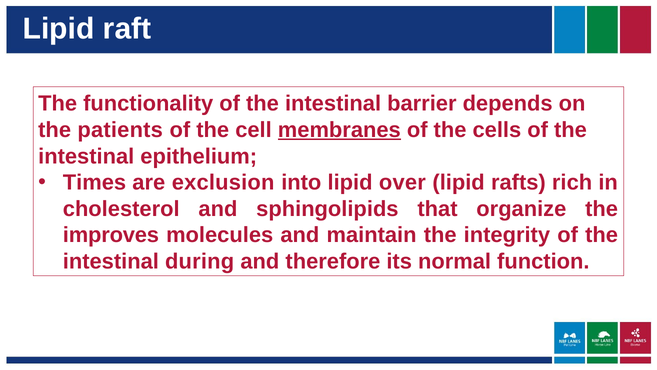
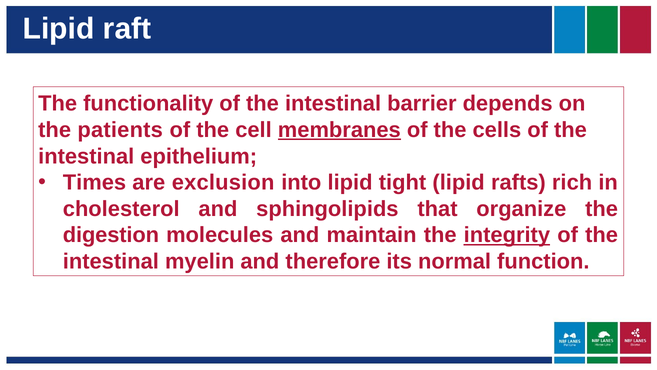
over: over -> tight (402, 182)
improves: improves -> digestion (111, 235)
integrity underline: none -> present (507, 235)
during: during -> myelin (200, 261)
